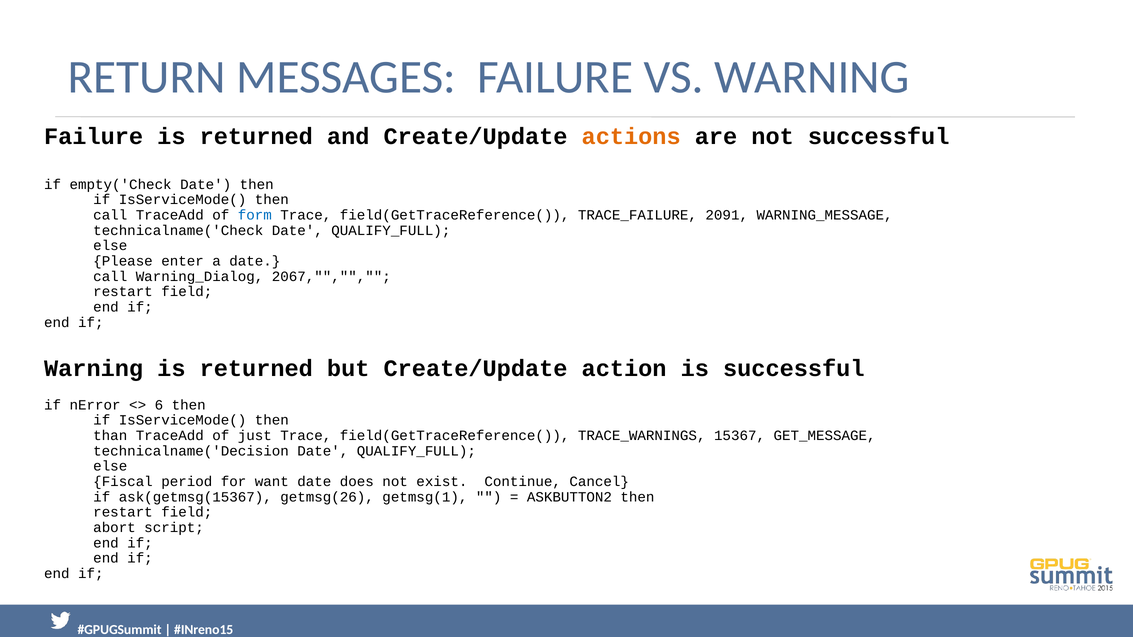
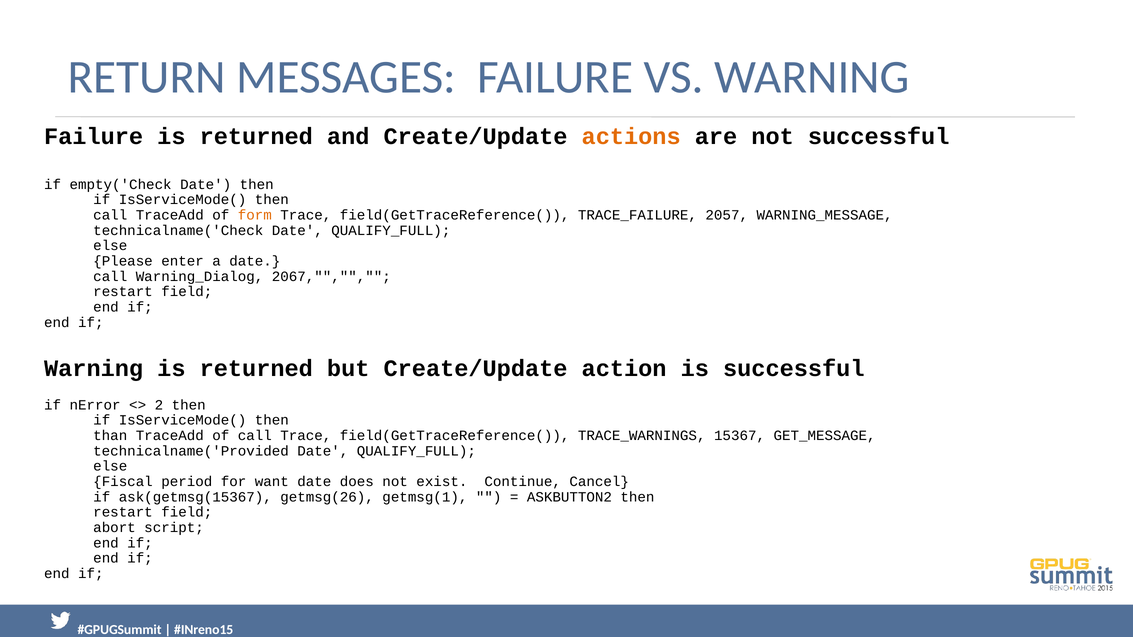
form colour: blue -> orange (255, 215)
2091: 2091 -> 2057 (727, 215)
6: 6 -> 2 (159, 405)
of just: just -> call (255, 436)
technicalname('Decision: technicalname('Decision -> technicalname('Provided (191, 451)
